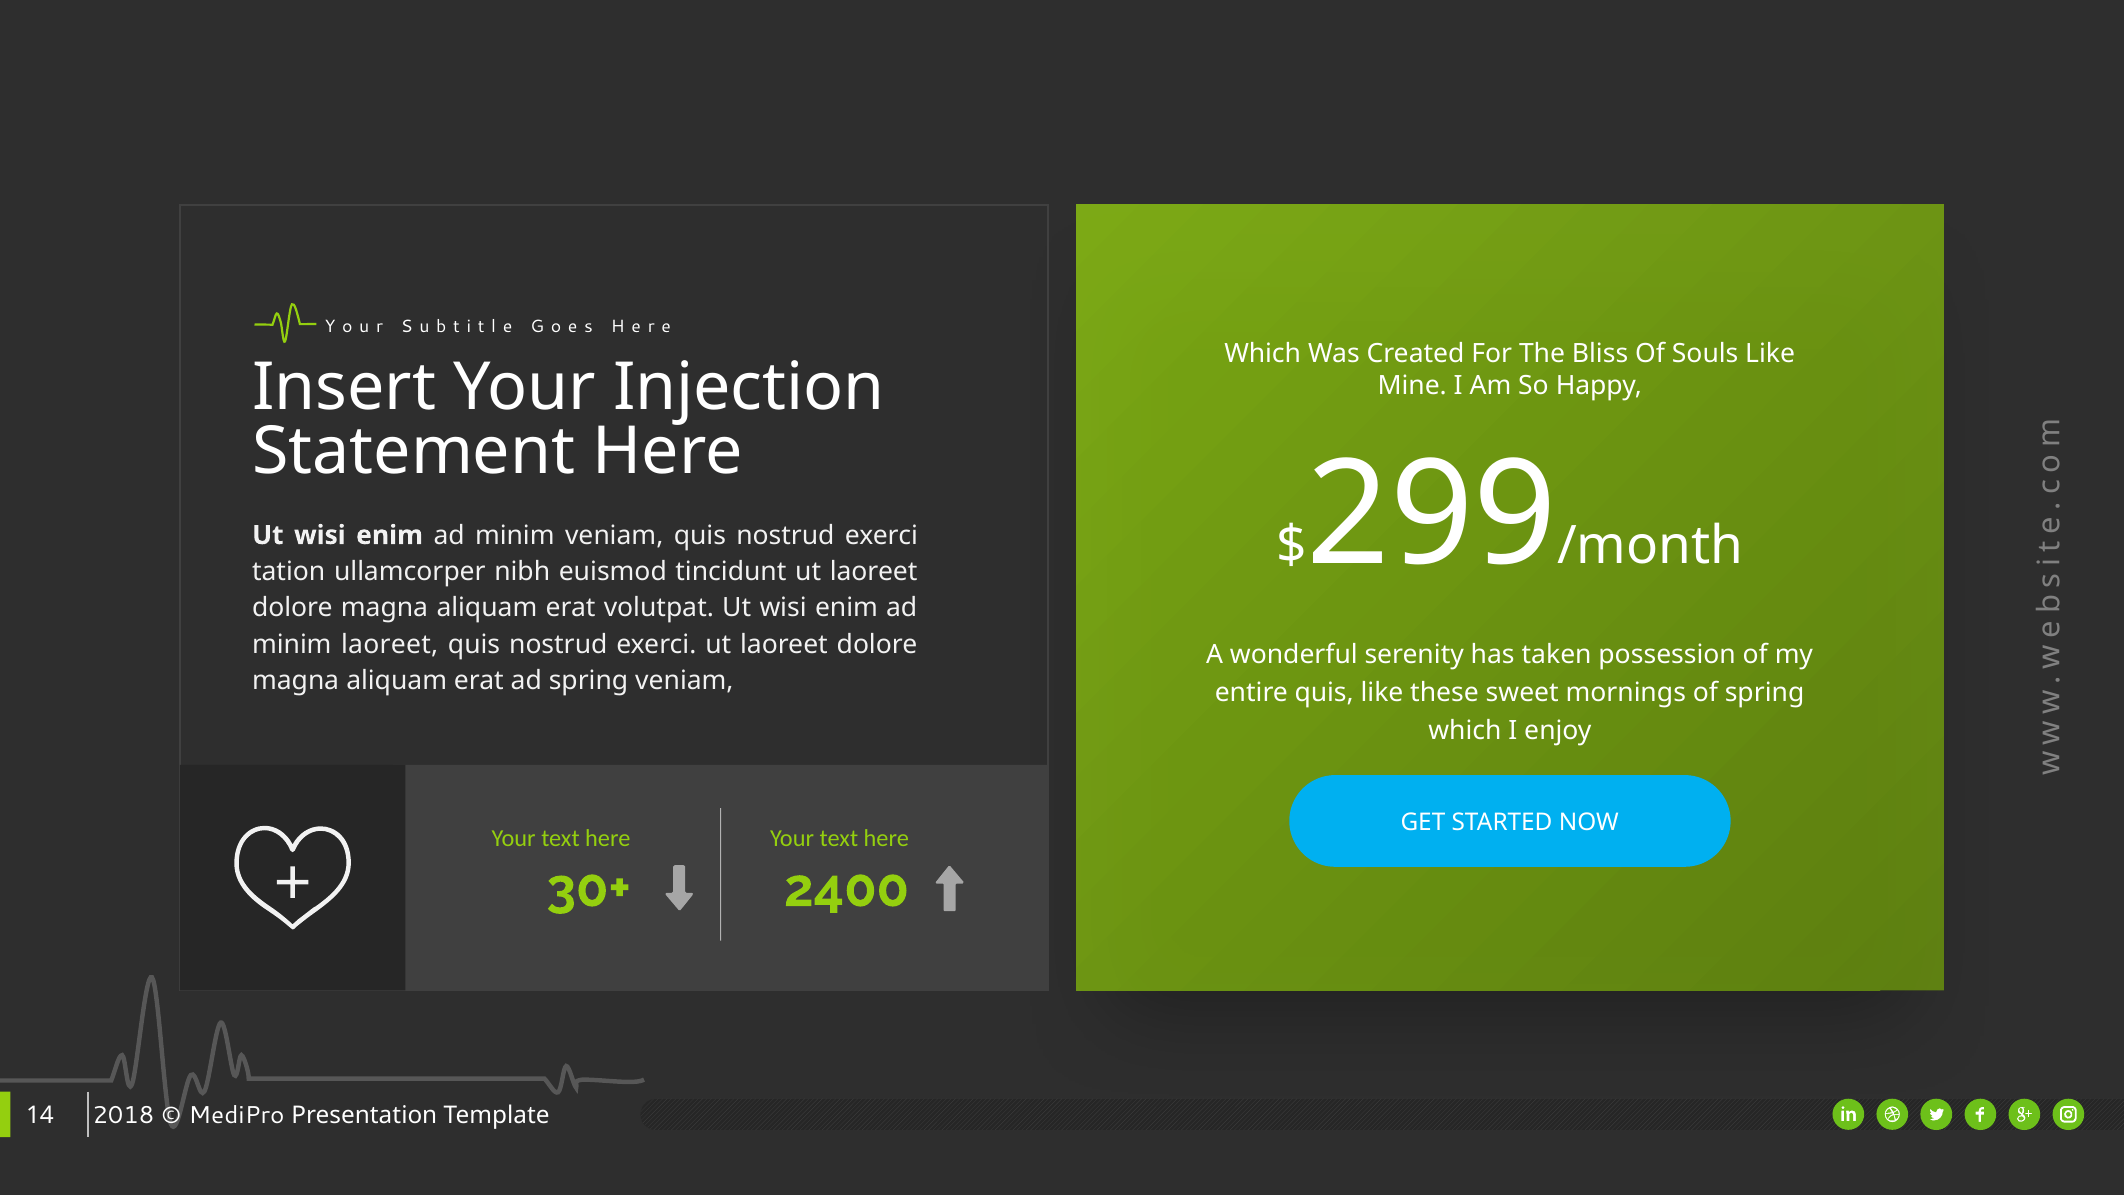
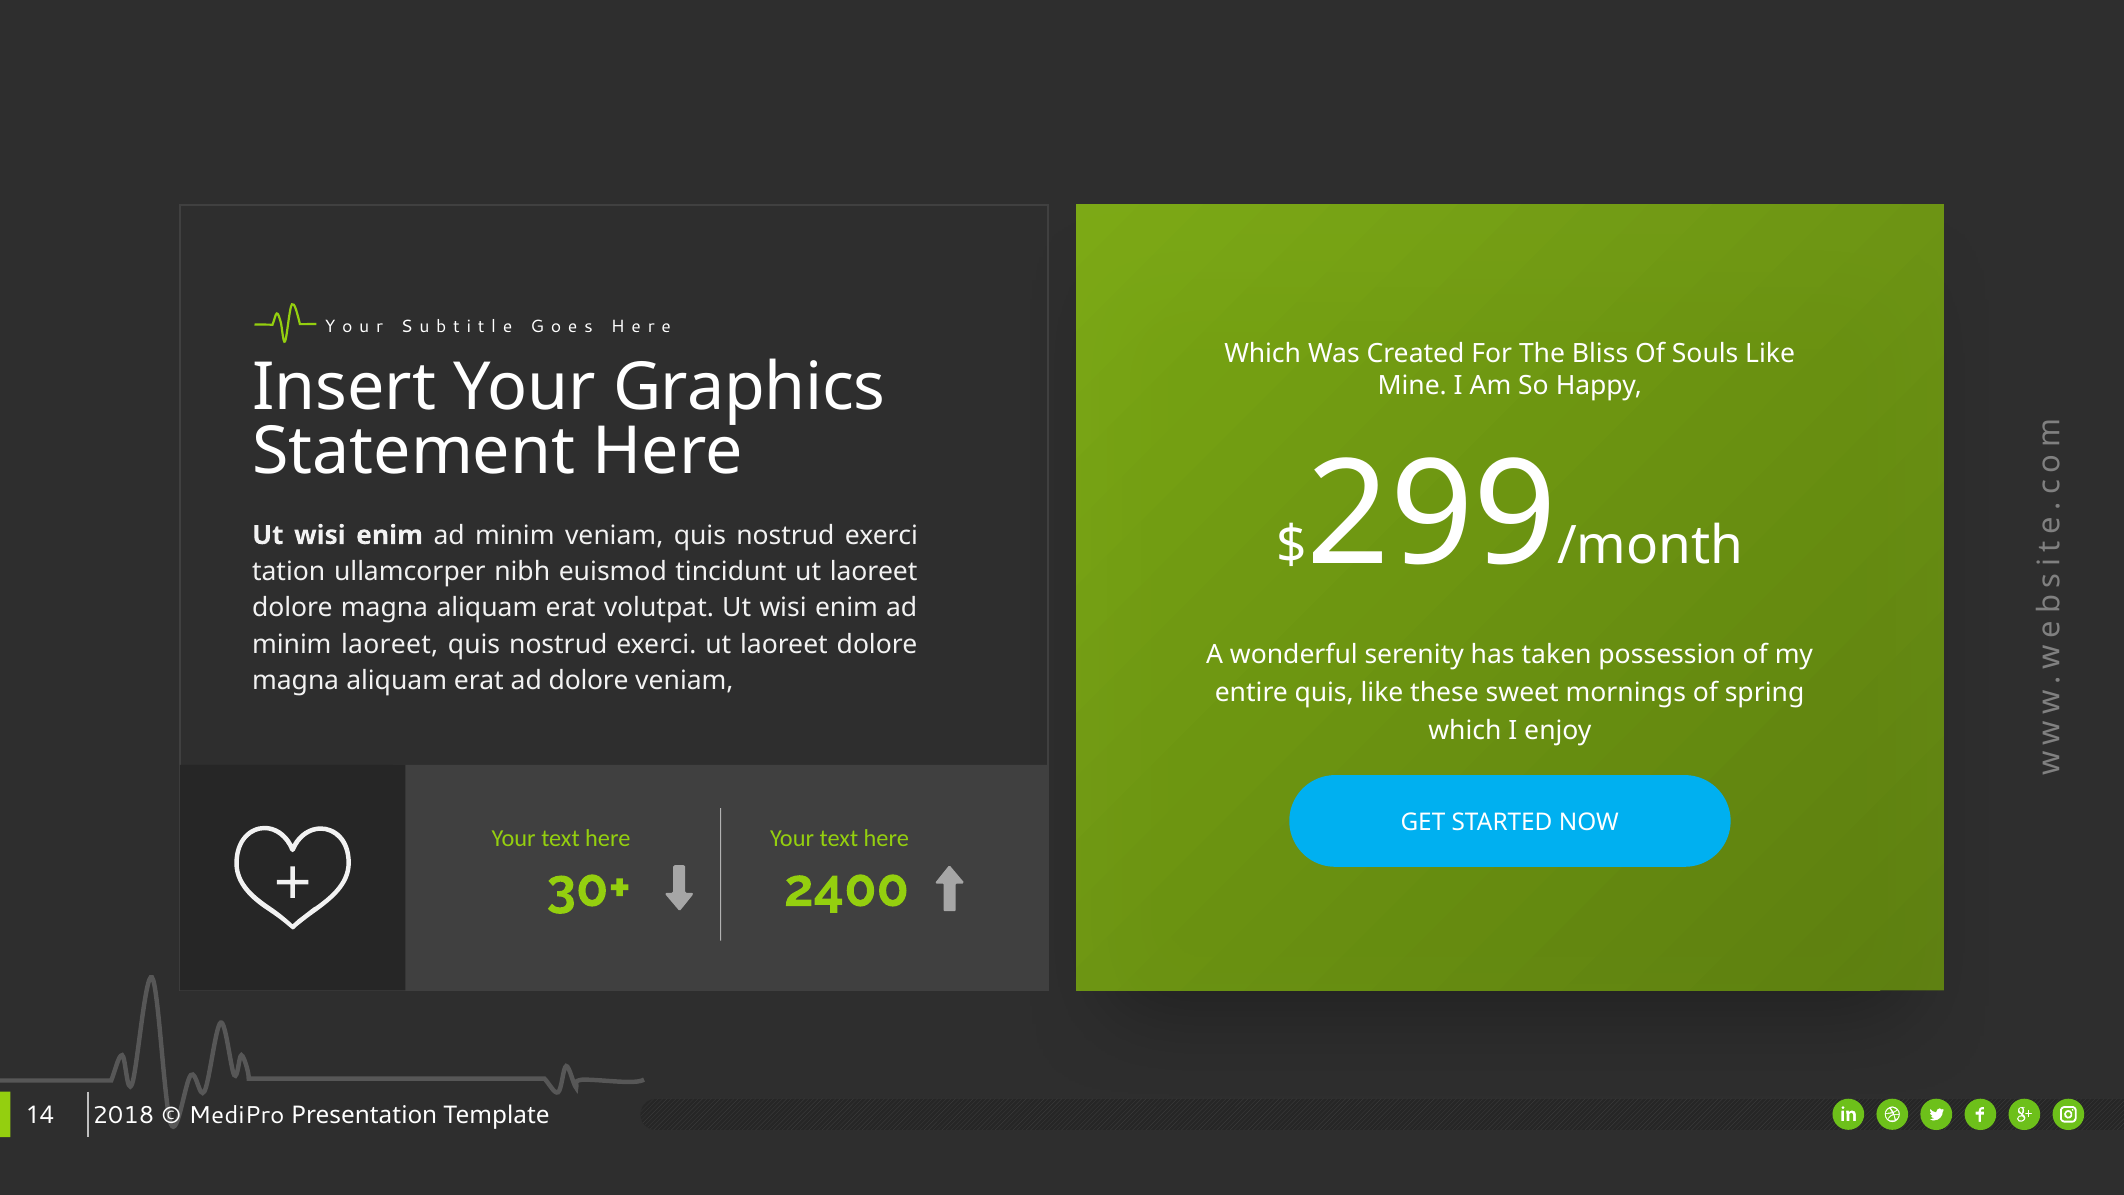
Injection: Injection -> Graphics (749, 388)
ad spring: spring -> dolore (589, 680)
